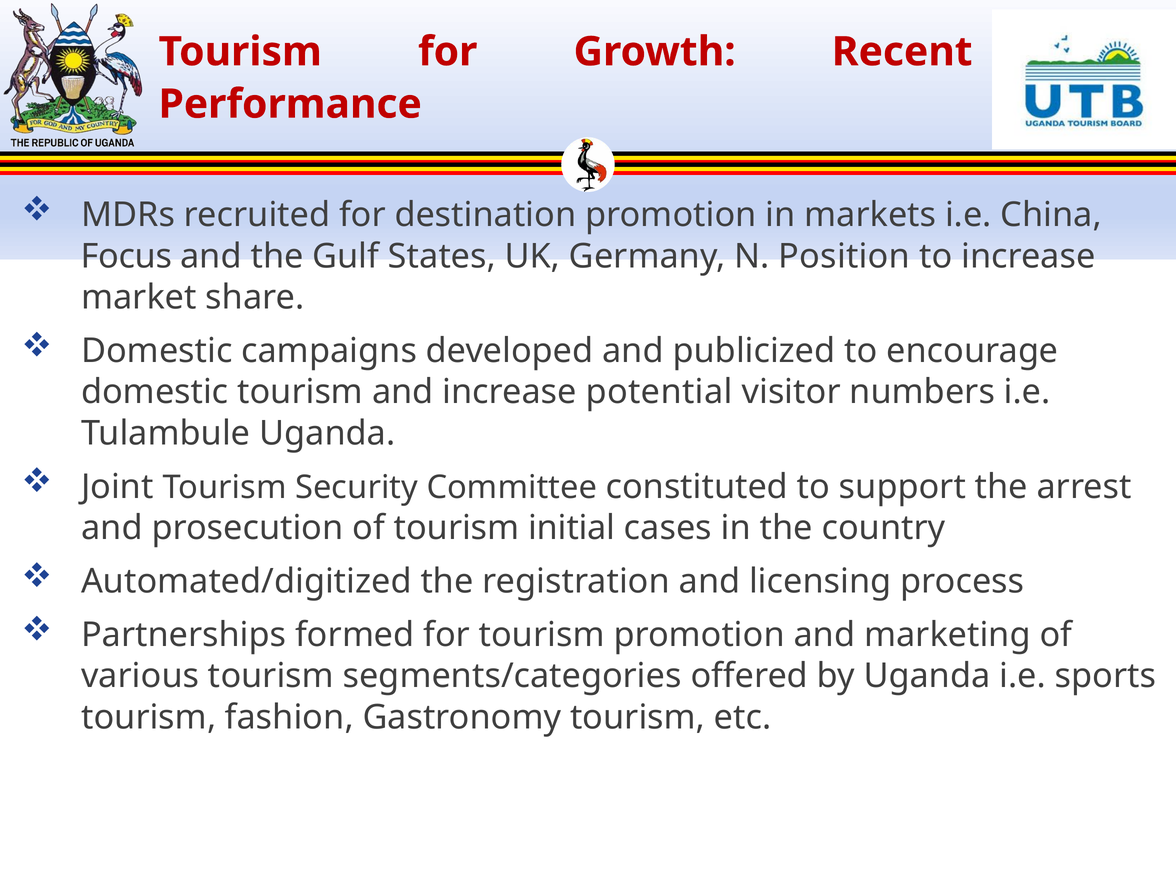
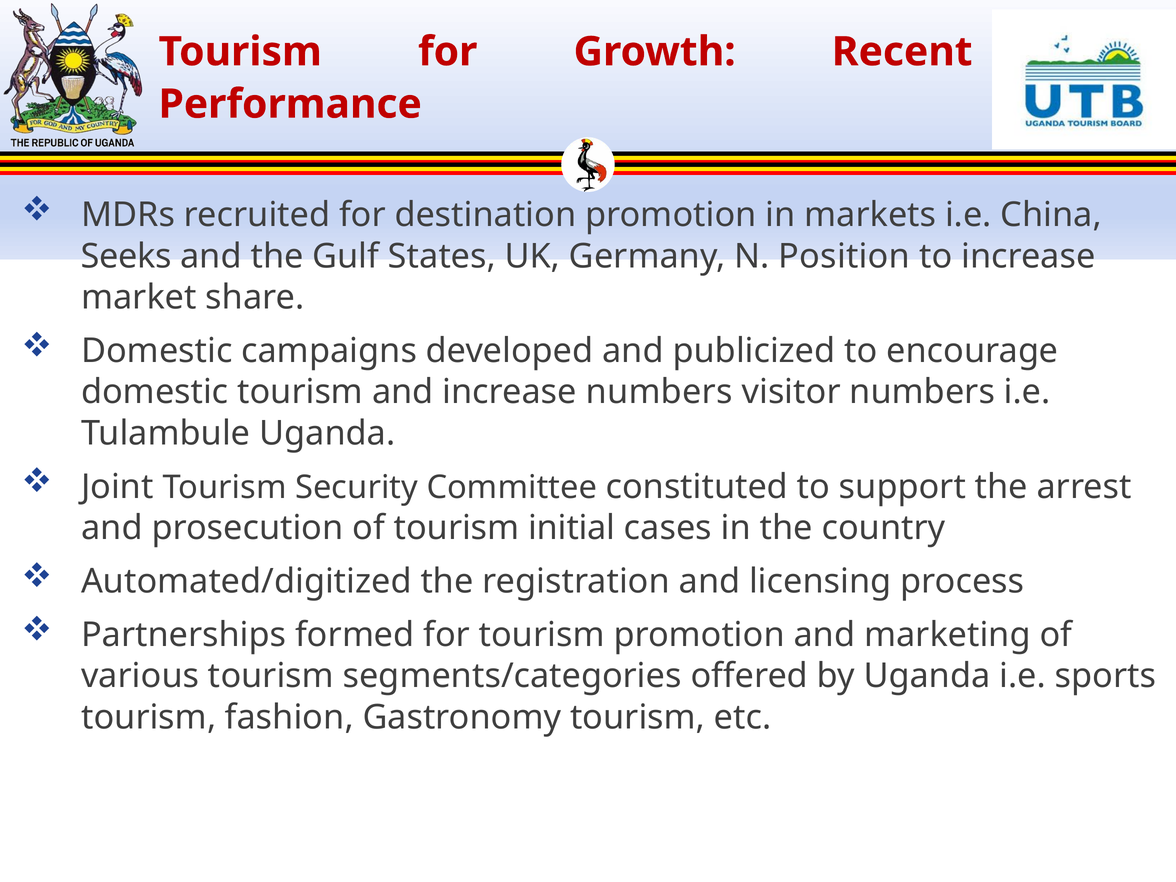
Focus: Focus -> Seeks (126, 256)
increase potential: potential -> numbers (659, 392)
